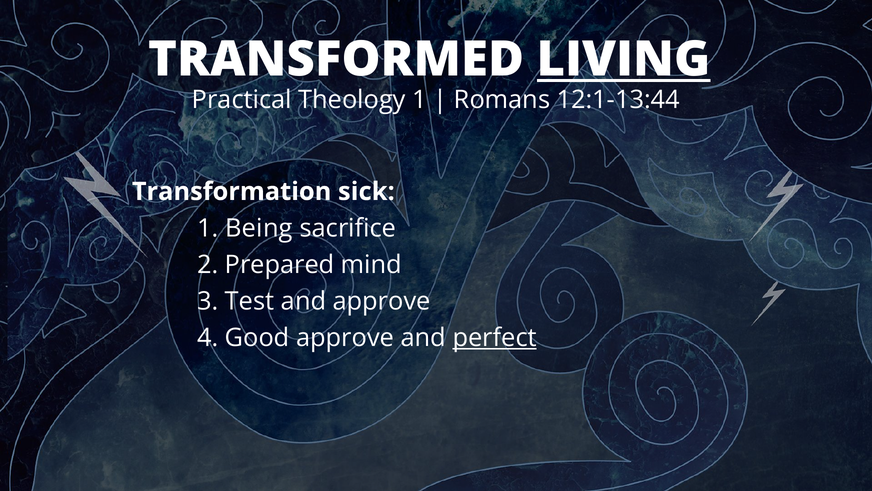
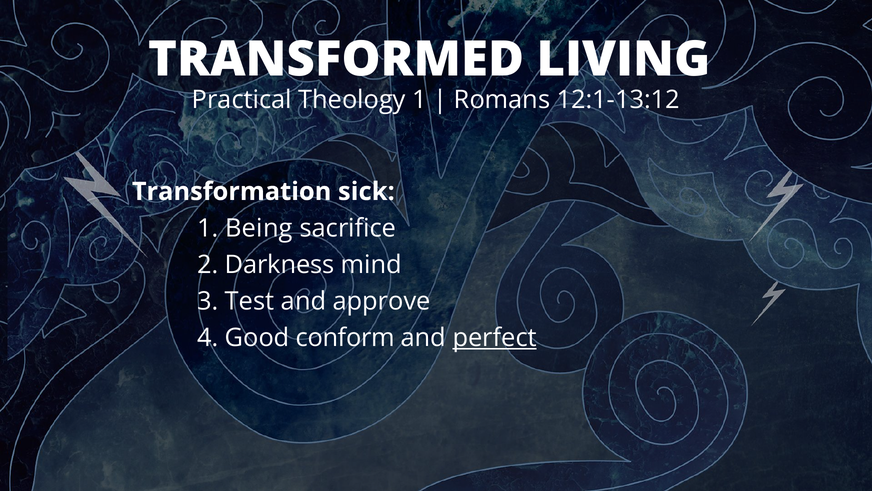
LIVING underline: present -> none (624, 59)
12:1-13:44: 12:1-13:44 -> 12:1-13:12 (618, 100)
Prepared: Prepared -> Darkness (280, 264)
Good approve: approve -> conform (345, 337)
